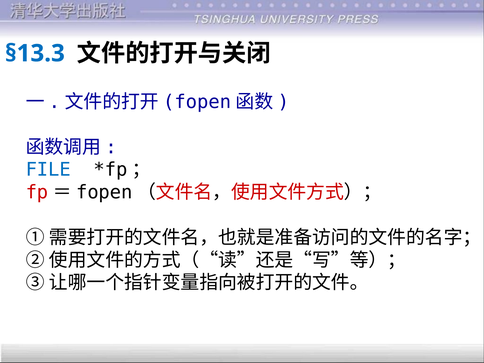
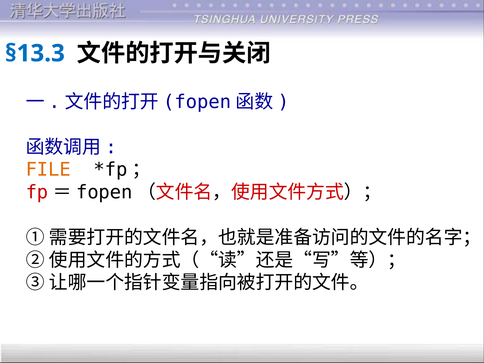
FILE colour: blue -> orange (48, 170)
